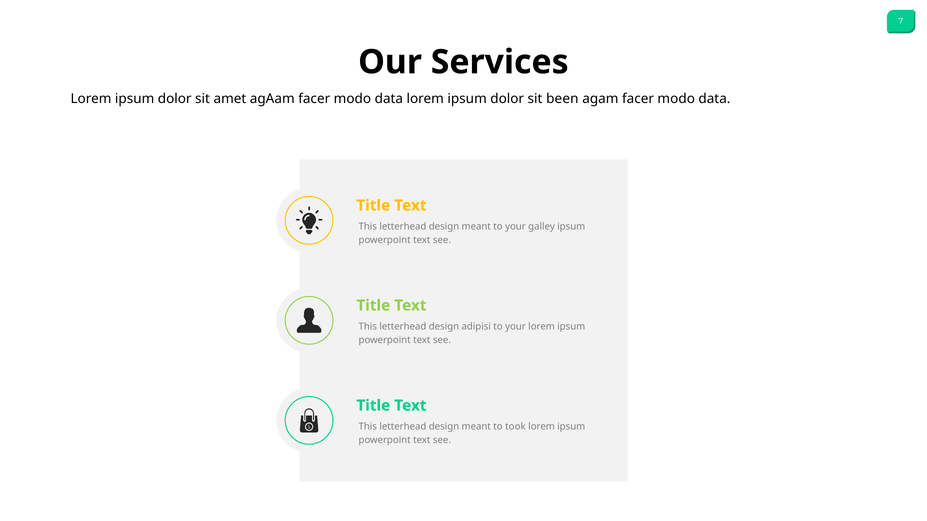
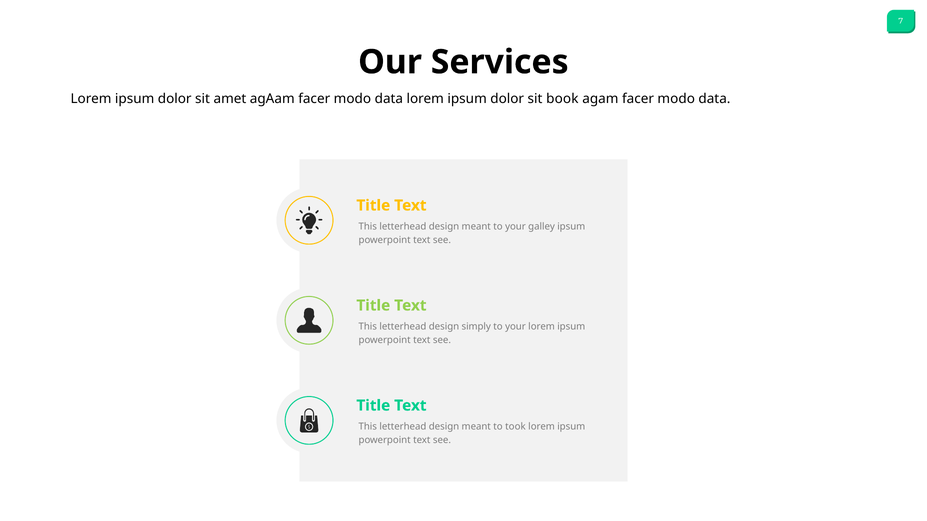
been: been -> book (562, 99)
adipisi: adipisi -> simply (476, 327)
